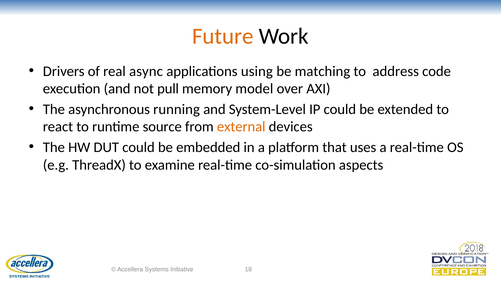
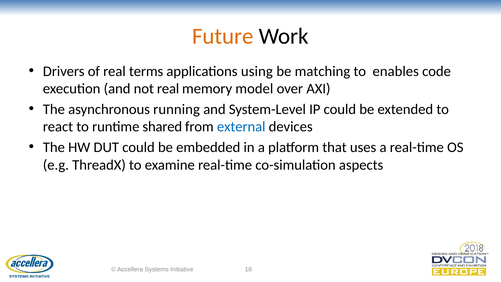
async: async -> terms (146, 71)
address: address -> enables (396, 71)
not pull: pull -> real (168, 89)
source: source -> shared (162, 127)
external colour: orange -> blue (241, 127)
